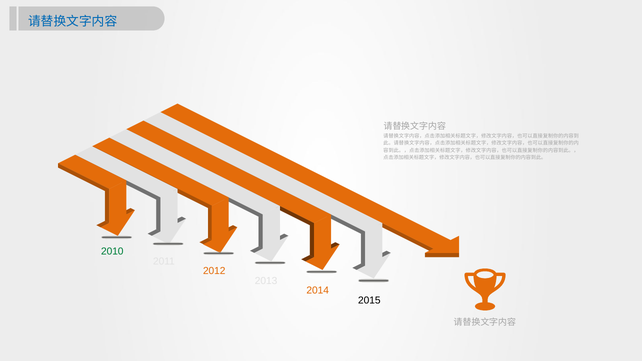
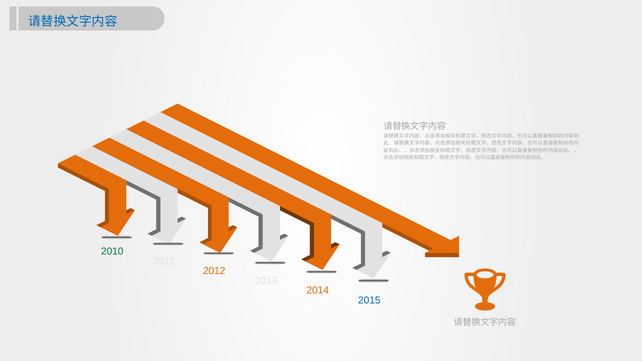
2015 colour: black -> blue (369, 300)
